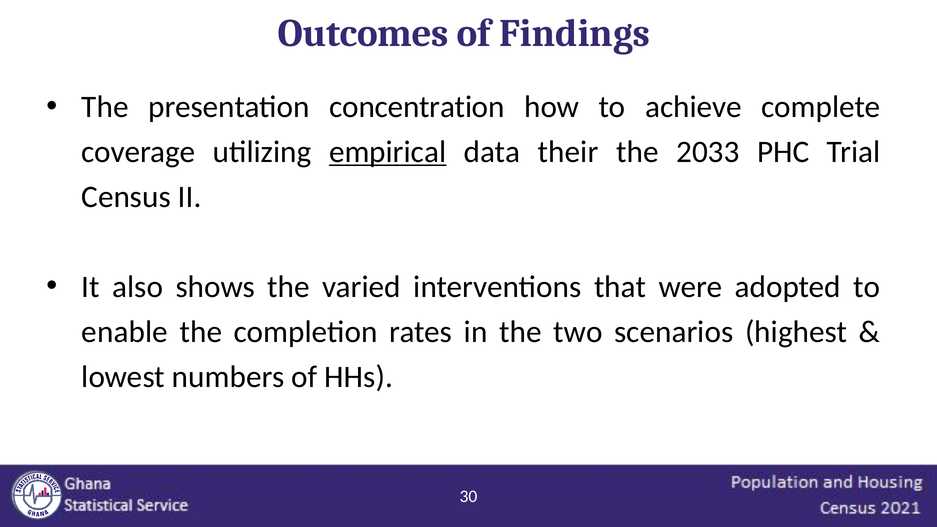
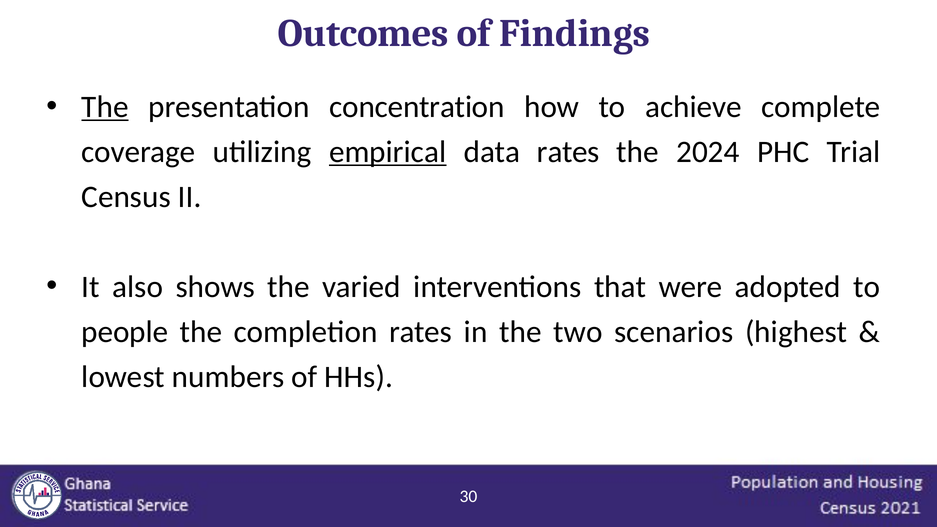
The underline: none -> present (105, 107)
data their: their -> rates (568, 152)
2033: 2033 -> 2024 (708, 152)
enable: enable -> people (125, 332)
